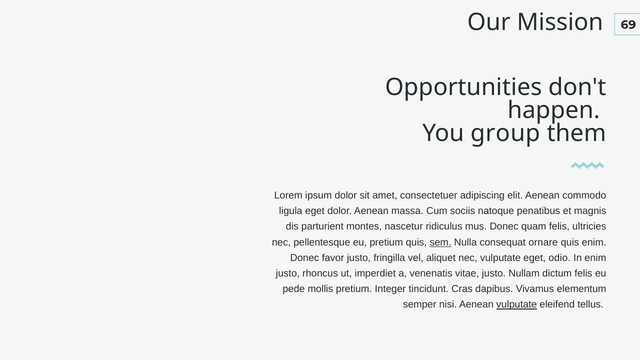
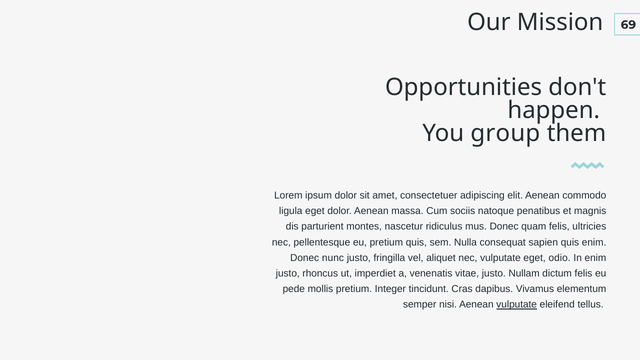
sem underline: present -> none (440, 242)
ornare: ornare -> sapien (543, 242)
favor: favor -> nunc (333, 258)
